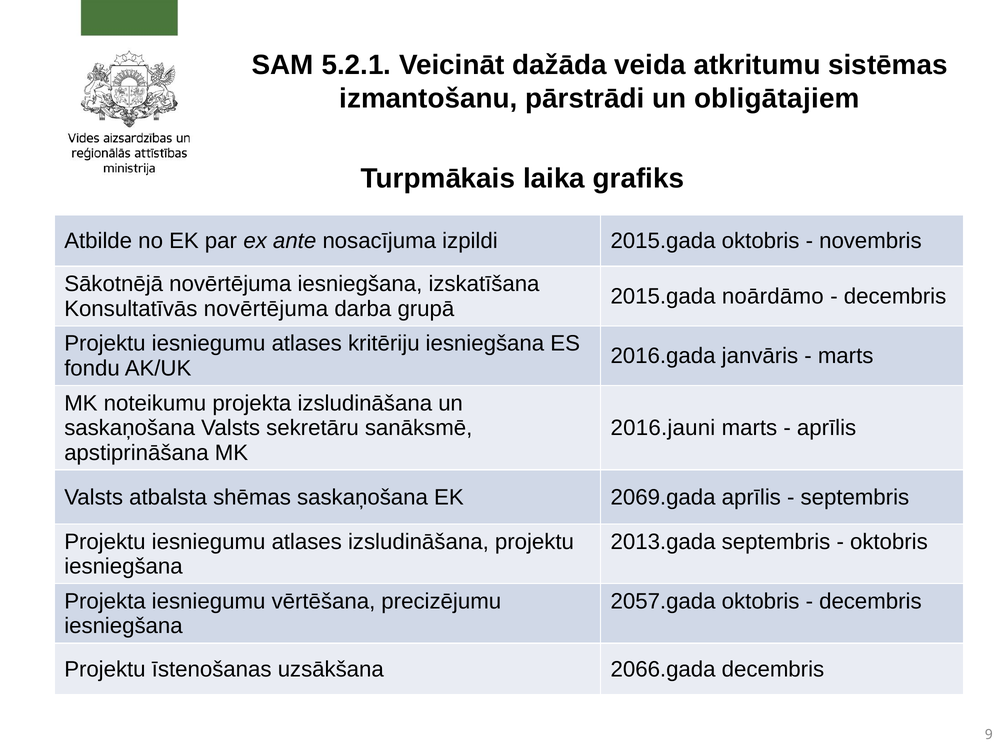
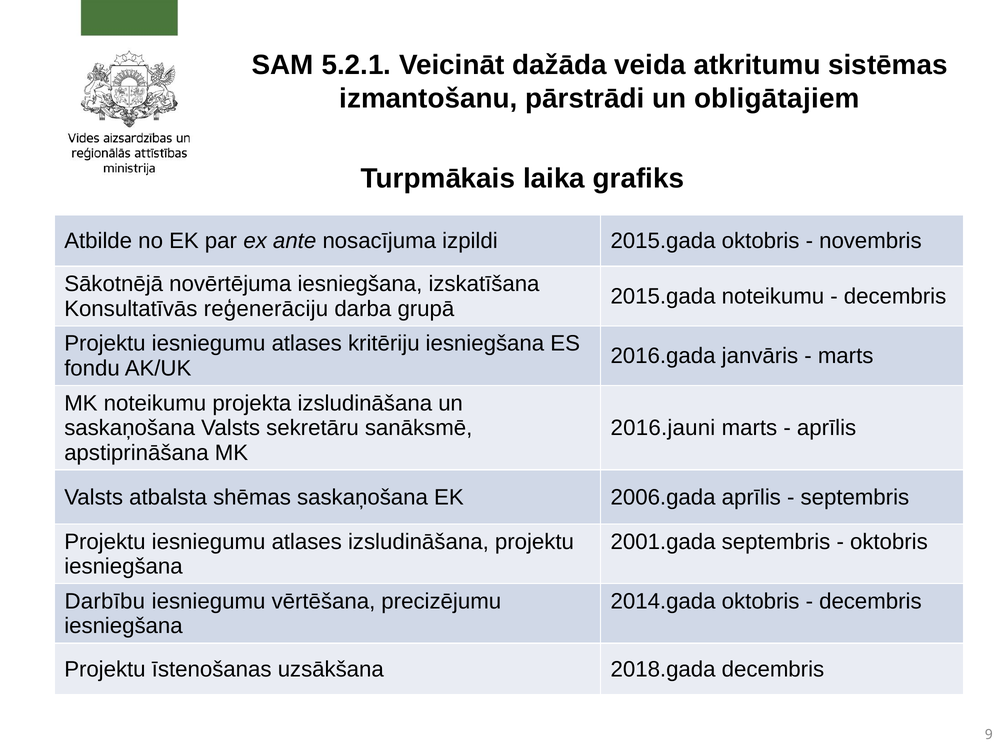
2015.gada noārdāmo: noārdāmo -> noteikumu (773, 297)
Konsultatīvās novērtējuma: novērtējuma -> reģenerāciju (266, 309)
2069.gada: 2069.gada -> 2006.gada (663, 497)
2013.gada: 2013.gada -> 2001.gada (663, 542)
Projekta: Projekta -> Darbību (105, 602)
2057.gada: 2057.gada -> 2014.gada (663, 602)
2066.gada: 2066.gada -> 2018.gada (663, 669)
